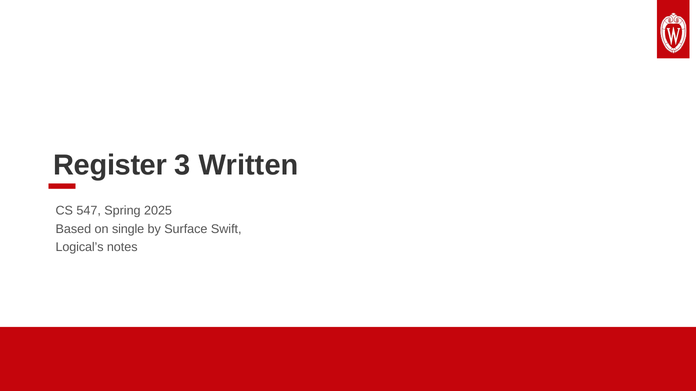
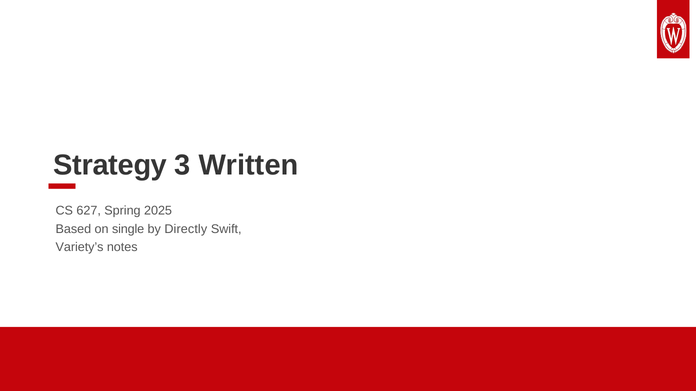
Register: Register -> Strategy (110, 166)
547: 547 -> 627 (89, 211)
Surface: Surface -> Directly (186, 229)
Logical’s: Logical’s -> Variety’s (80, 247)
